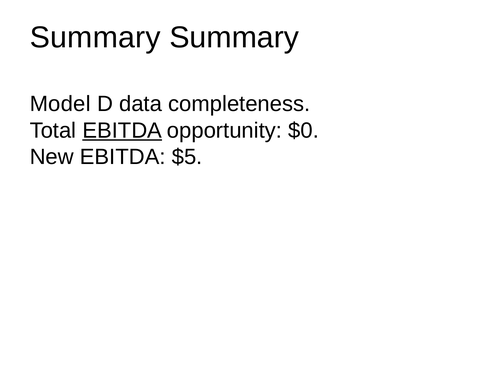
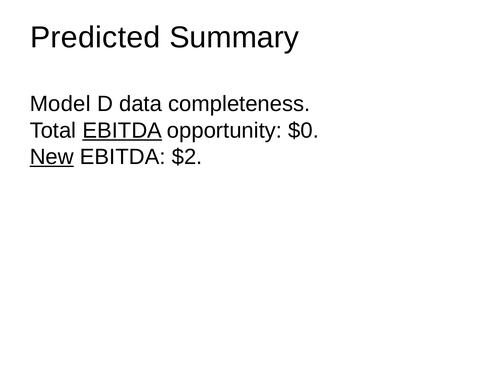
Summary: Summary -> Predicted (95, 38)
New underline: none -> present (52, 157)
$5: $5 -> $2 (187, 157)
